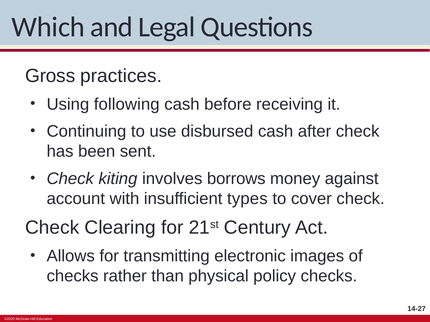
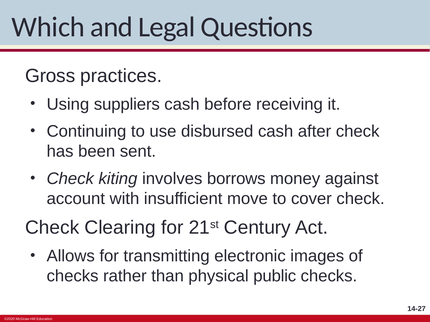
following: following -> suppliers (127, 104)
types: types -> move (247, 199)
policy: policy -> public (275, 276)
